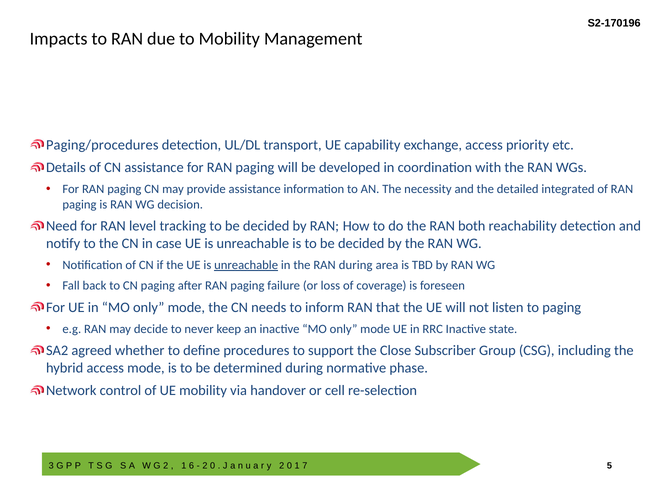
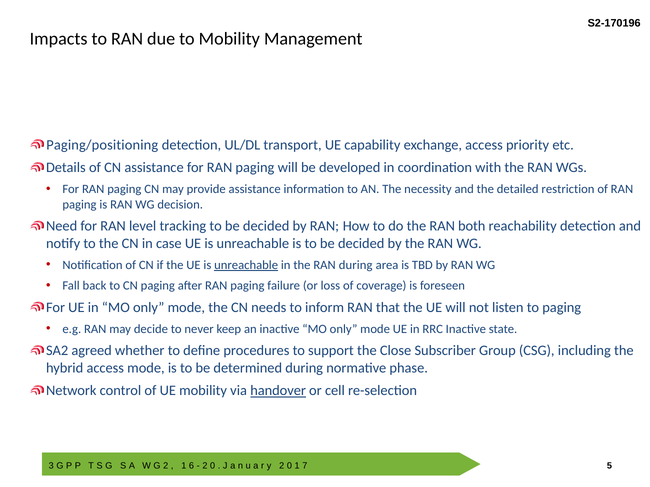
Paging/procedures: Paging/procedures -> Paging/positioning (102, 145)
integrated: integrated -> restriction (568, 189)
handover underline: none -> present (278, 391)
